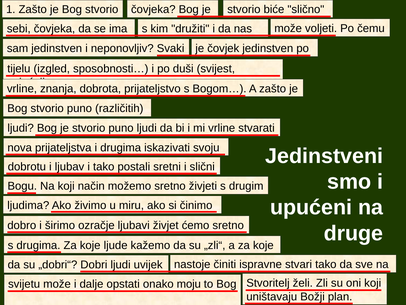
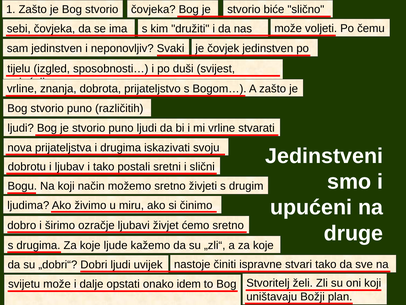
moju: moju -> idem (189, 284)
